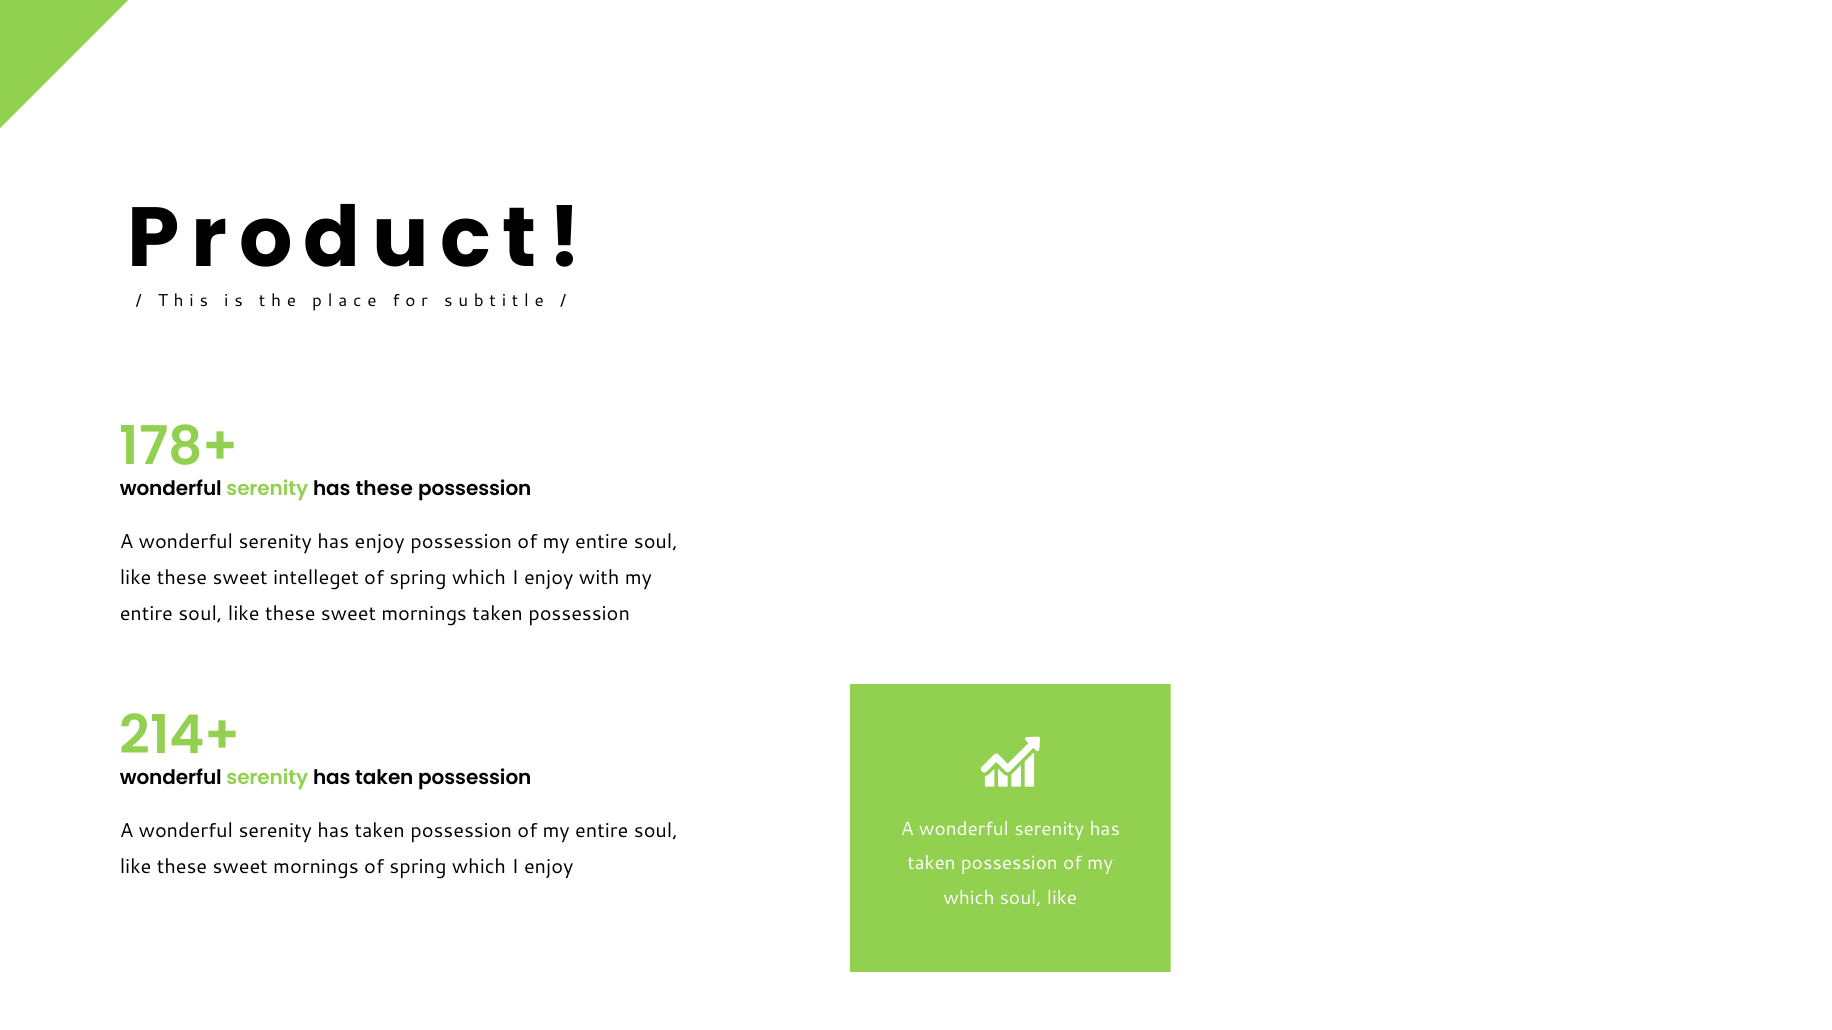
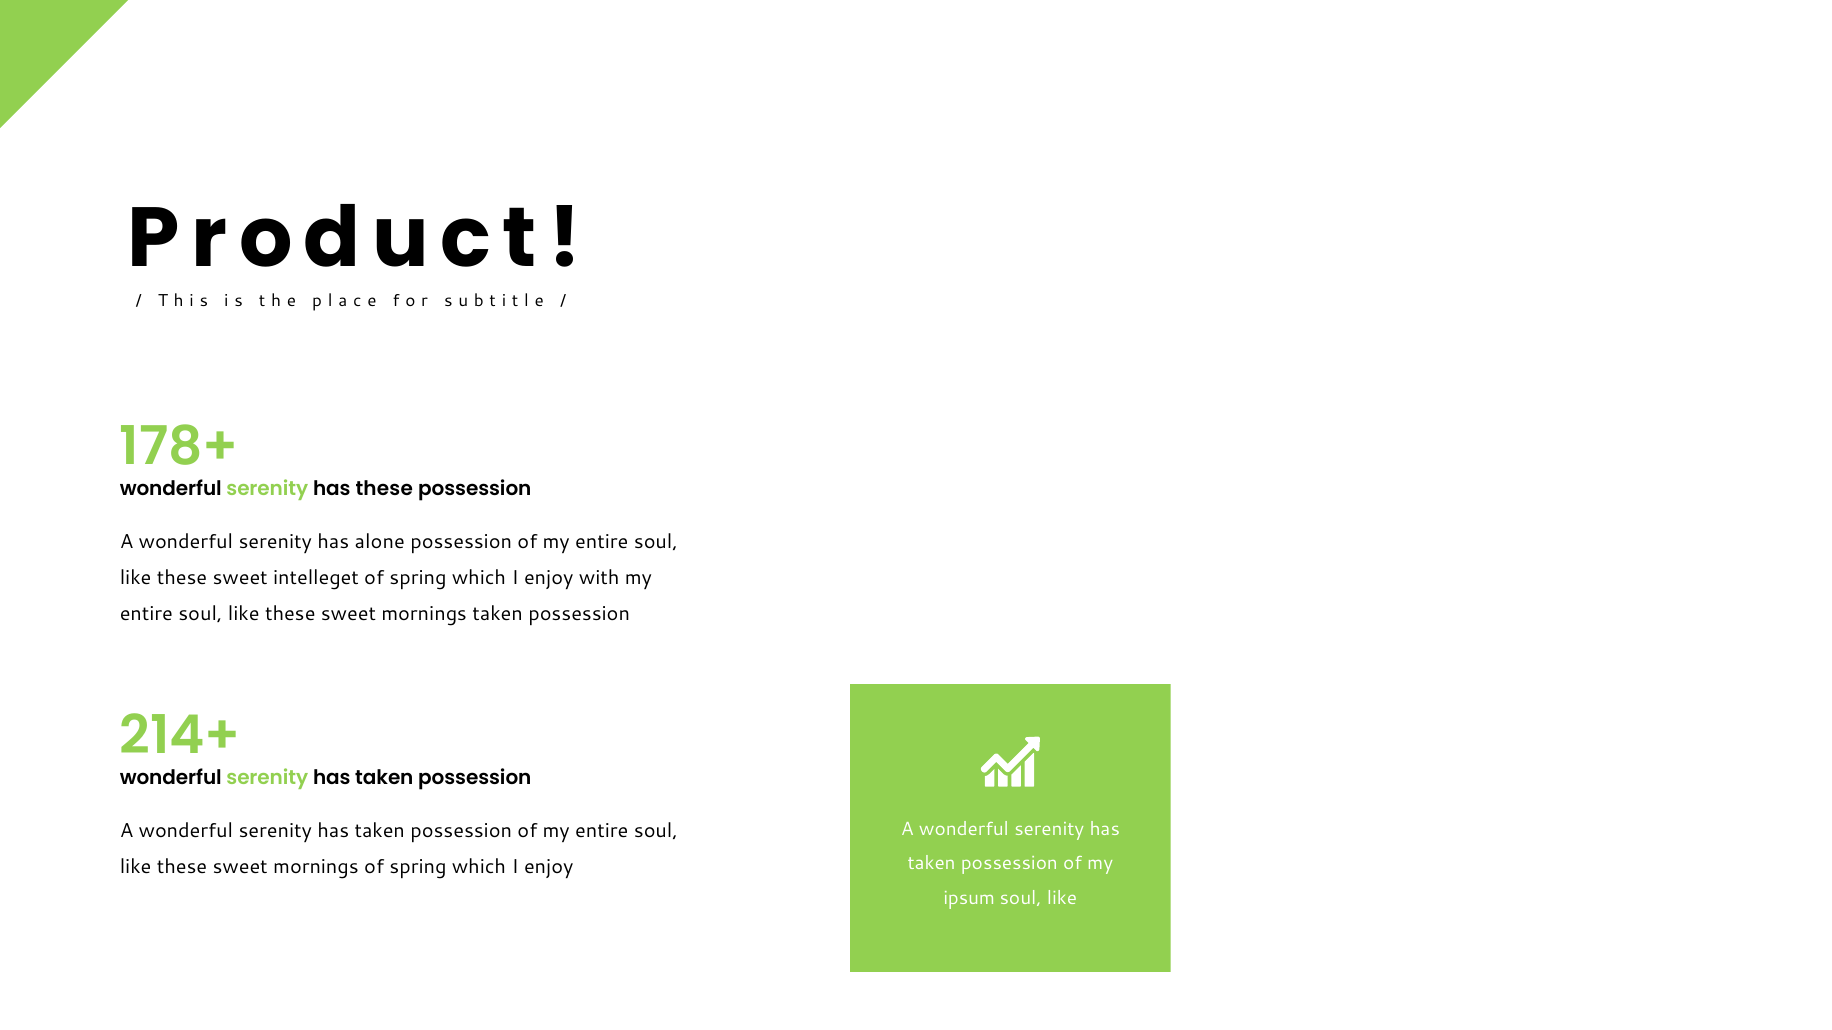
has enjoy: enjoy -> alone (380, 542)
which: which -> ipsum (969, 898)
